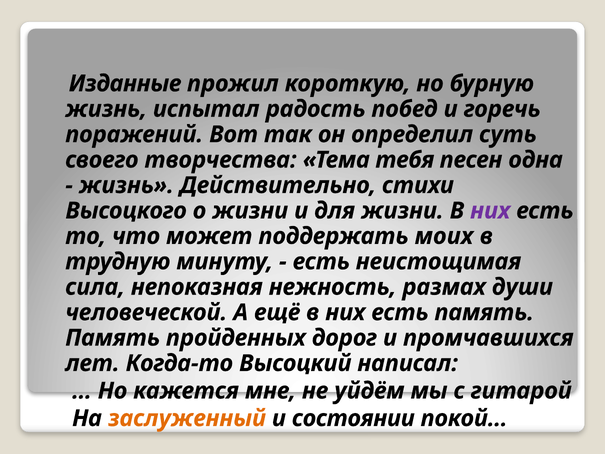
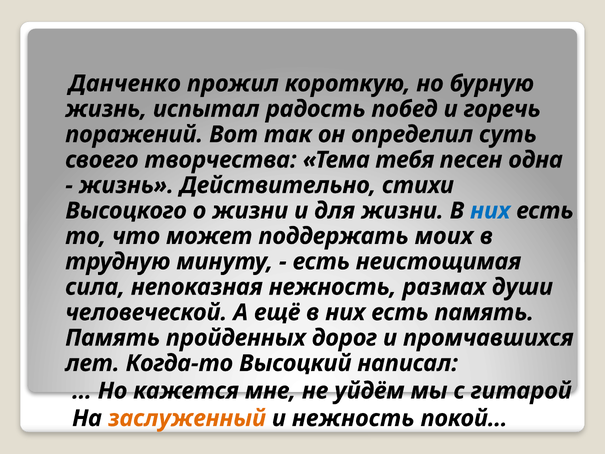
Изданные: Изданные -> Данченко (125, 84)
них colour: purple -> blue (490, 211)
и состоянии: состоянии -> нежность (353, 418)
